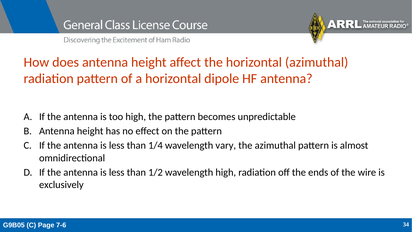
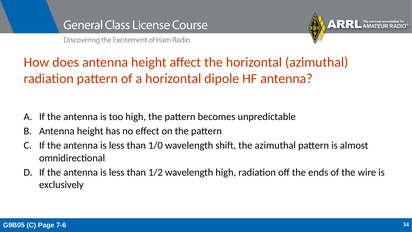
1/4: 1/4 -> 1/0 (156, 145)
vary: vary -> shift (226, 145)
